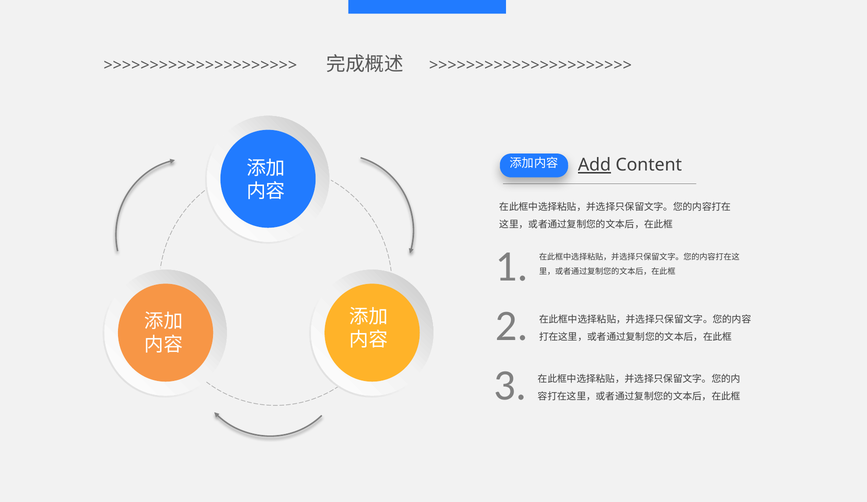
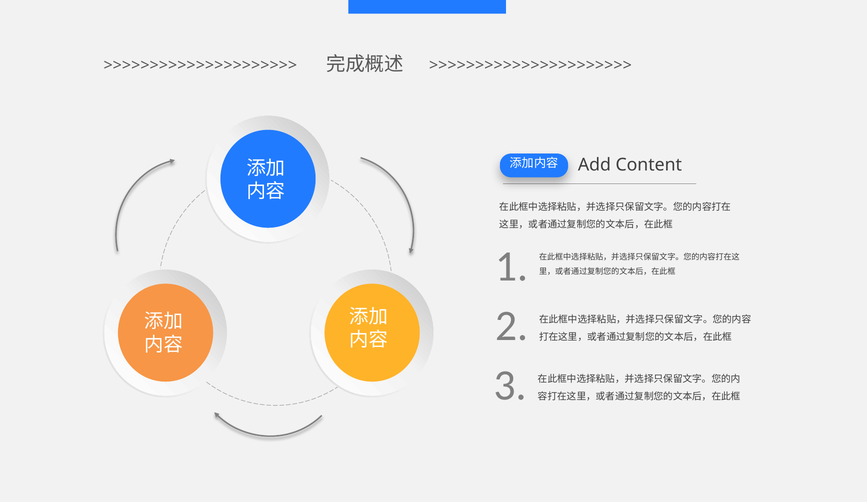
Add underline: present -> none (594, 165)
